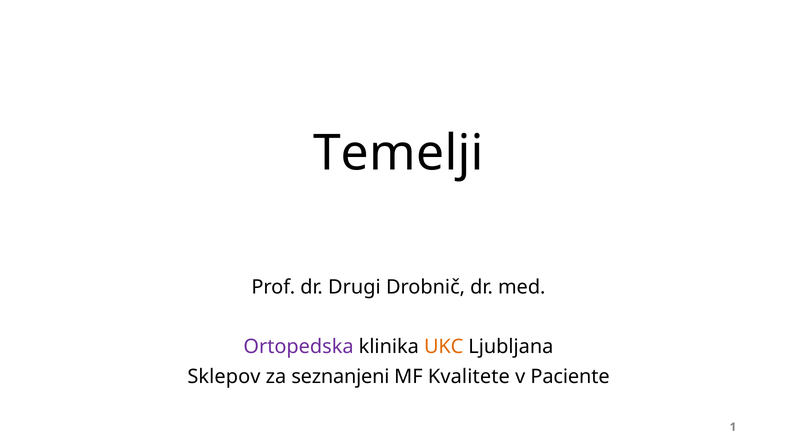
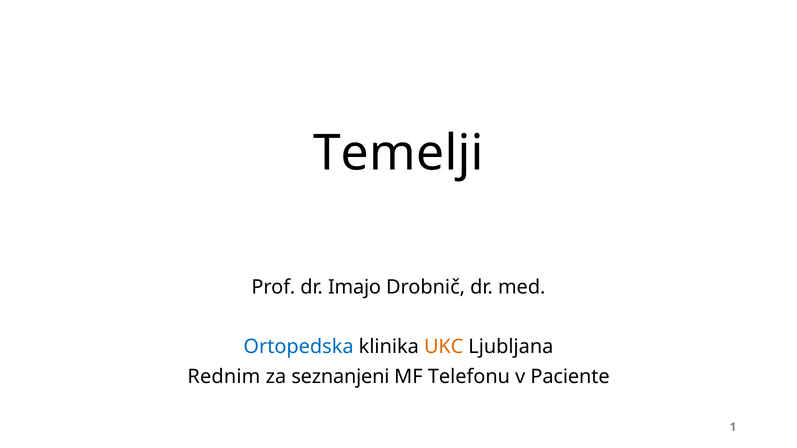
Drugi: Drugi -> Imajo (355, 287)
Ortopedska colour: purple -> blue (299, 347)
Sklepov: Sklepov -> Rednim (224, 377)
Kvalitete: Kvalitete -> Telefonu (469, 377)
